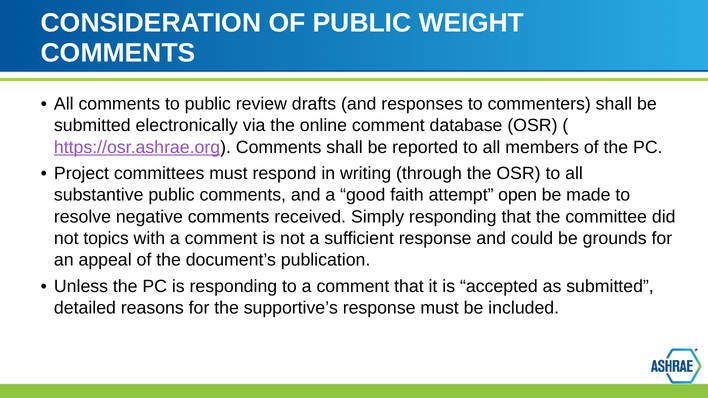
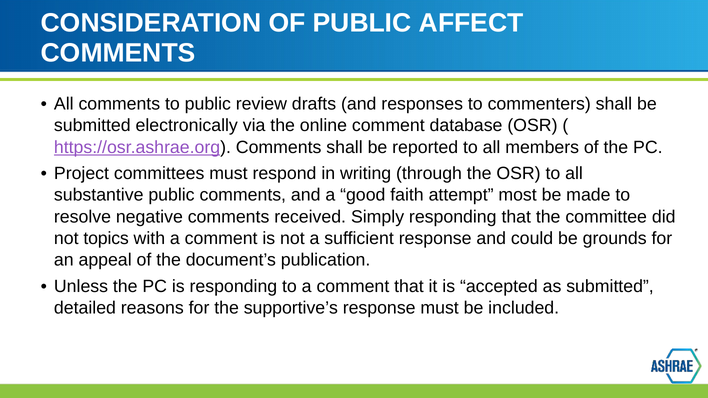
WEIGHT: WEIGHT -> AFFECT (471, 23)
open: open -> most (518, 195)
